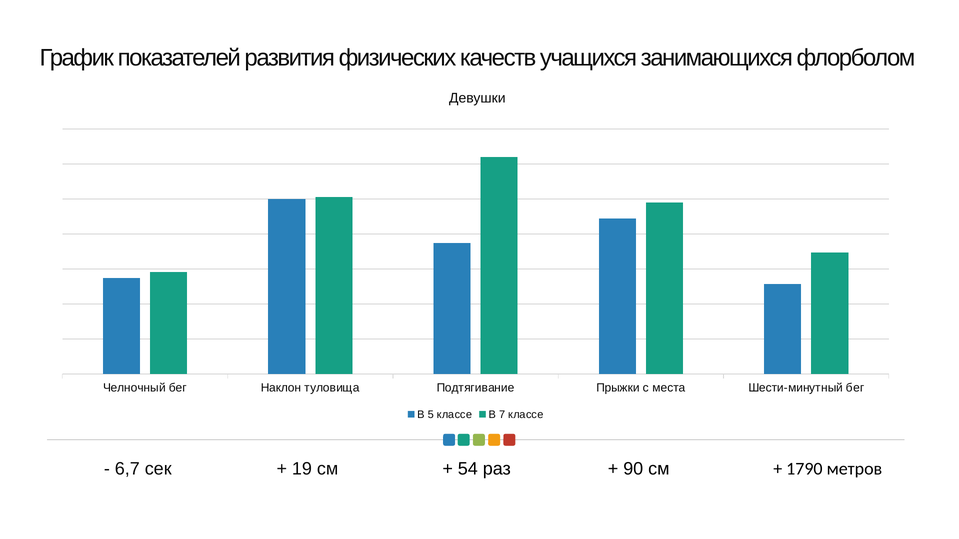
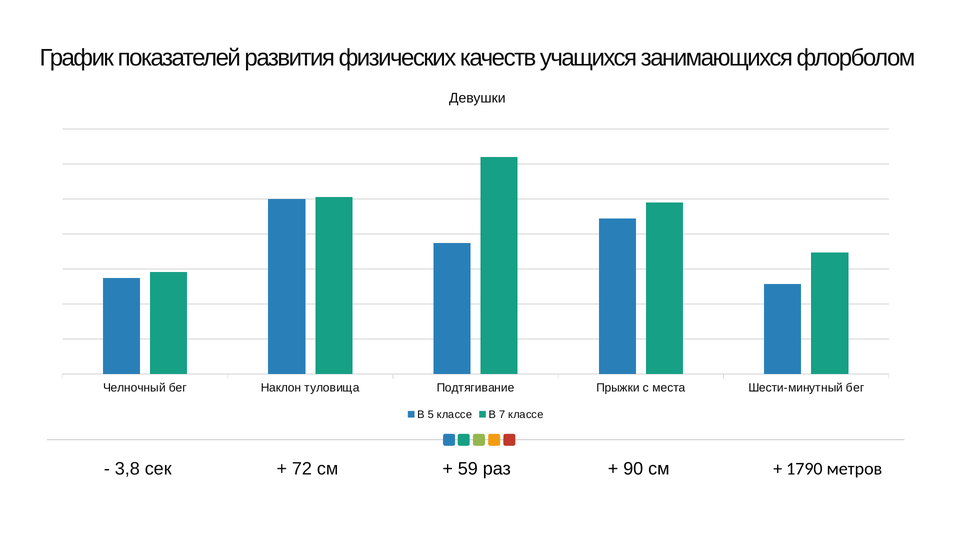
6,7: 6,7 -> 3,8 (127, 469)
19: 19 -> 72 (302, 469)
54: 54 -> 59 (468, 469)
